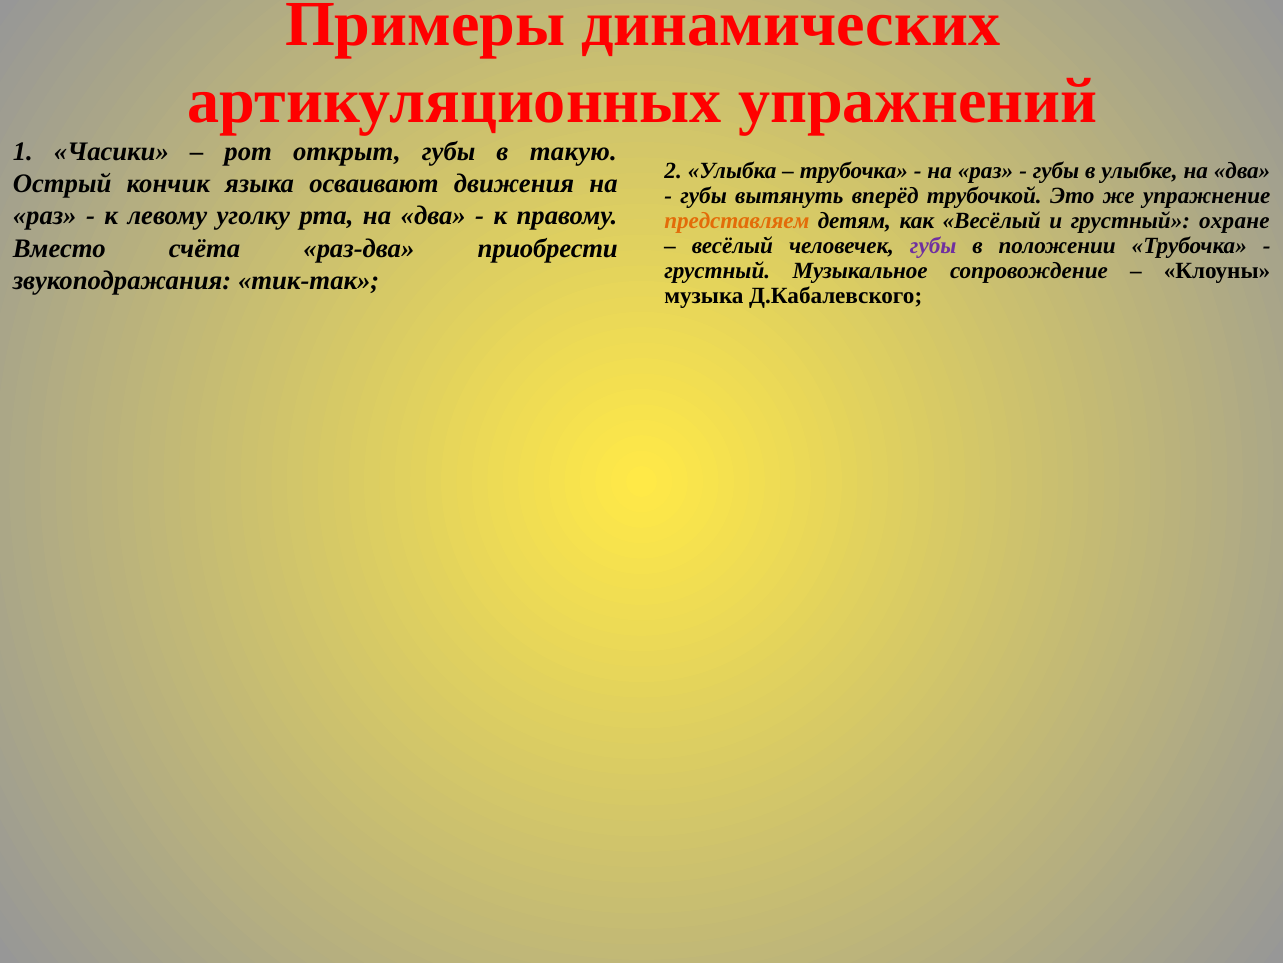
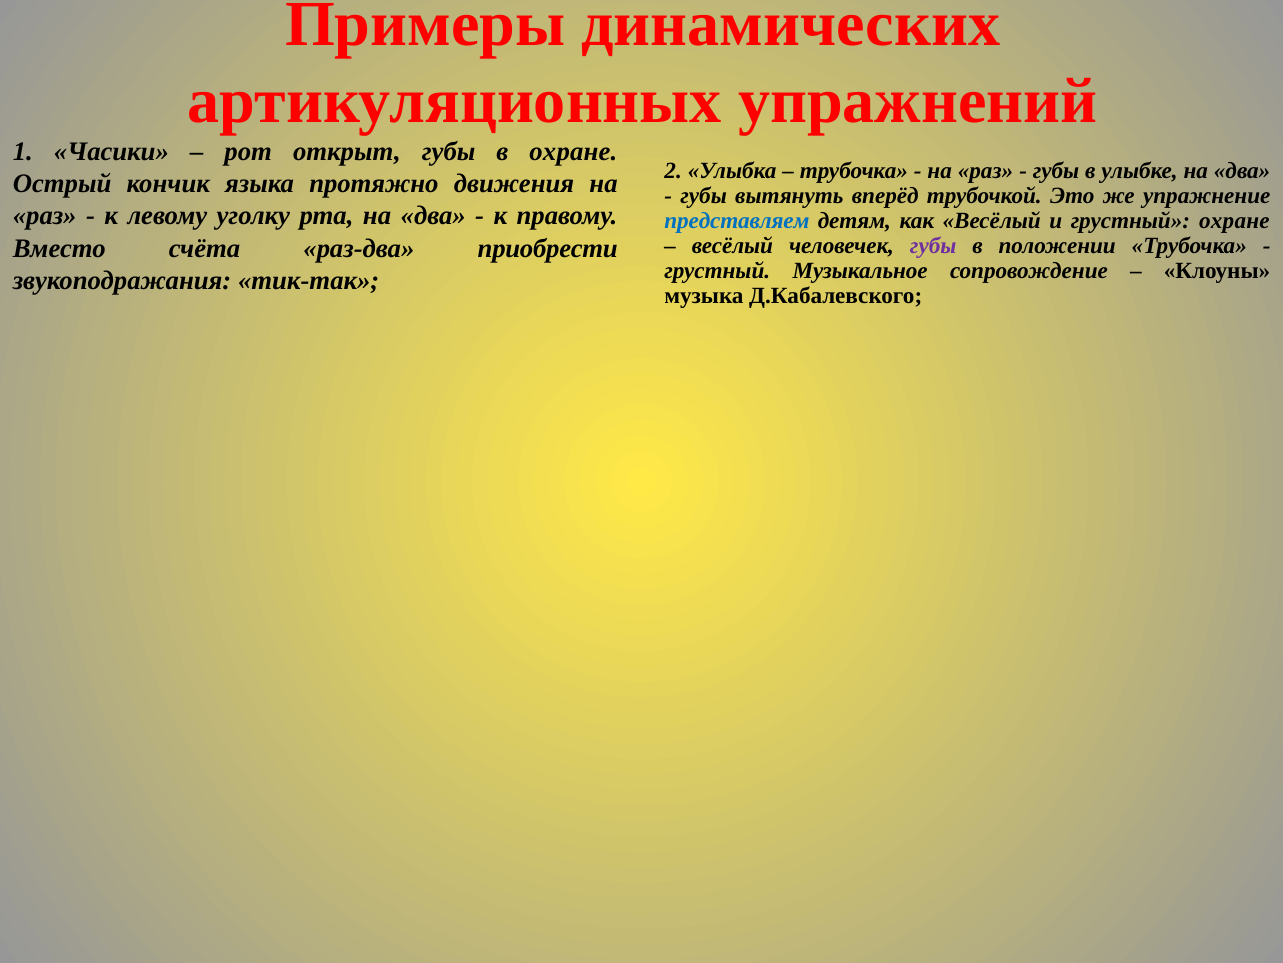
в такую: такую -> охране (573, 152)
осваивают: осваивают -> протяжно (374, 184)
представляем colour: orange -> blue (737, 220)
